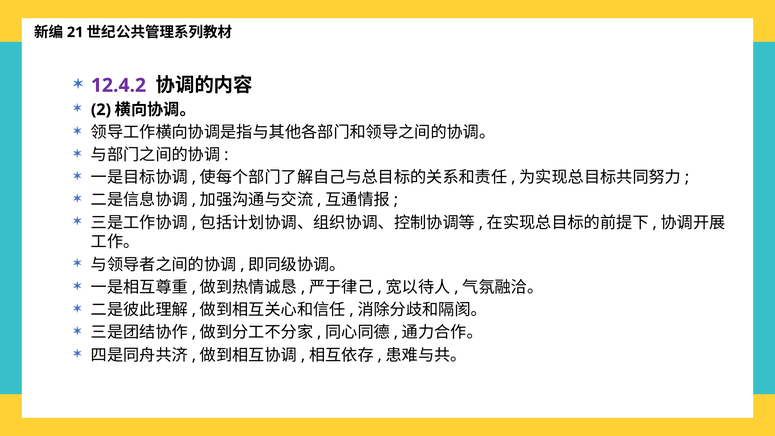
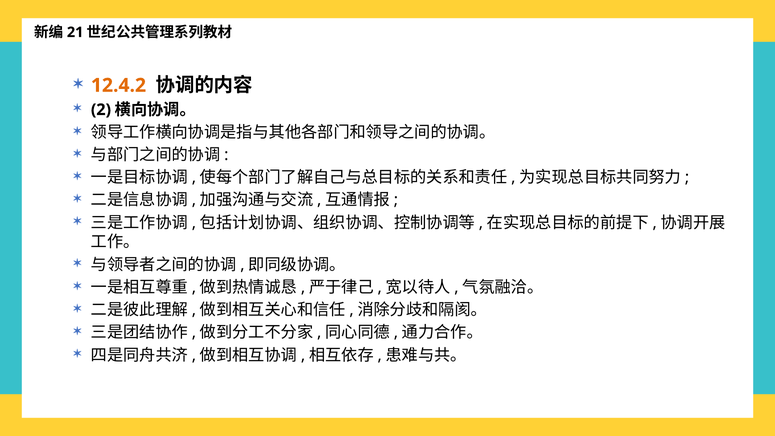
12.4.2 colour: purple -> orange (118, 85)
